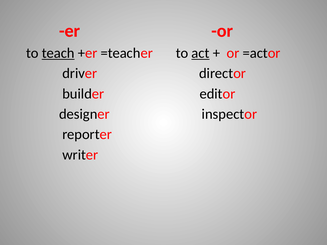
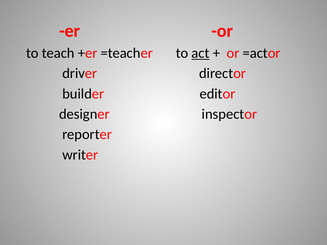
teach underline: present -> none (58, 53)
